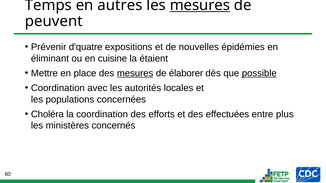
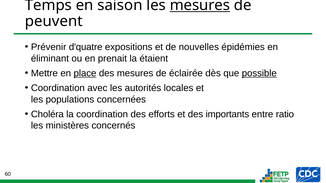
autres: autres -> saison (120, 5)
cuisine: cuisine -> prenait (112, 59)
place underline: none -> present (85, 73)
mesures underline: present -> none (135, 73)
élaborer: élaborer -> éclairée (186, 73)
effectuées: effectuées -> importants (227, 114)
plus: plus -> ratio (285, 114)
